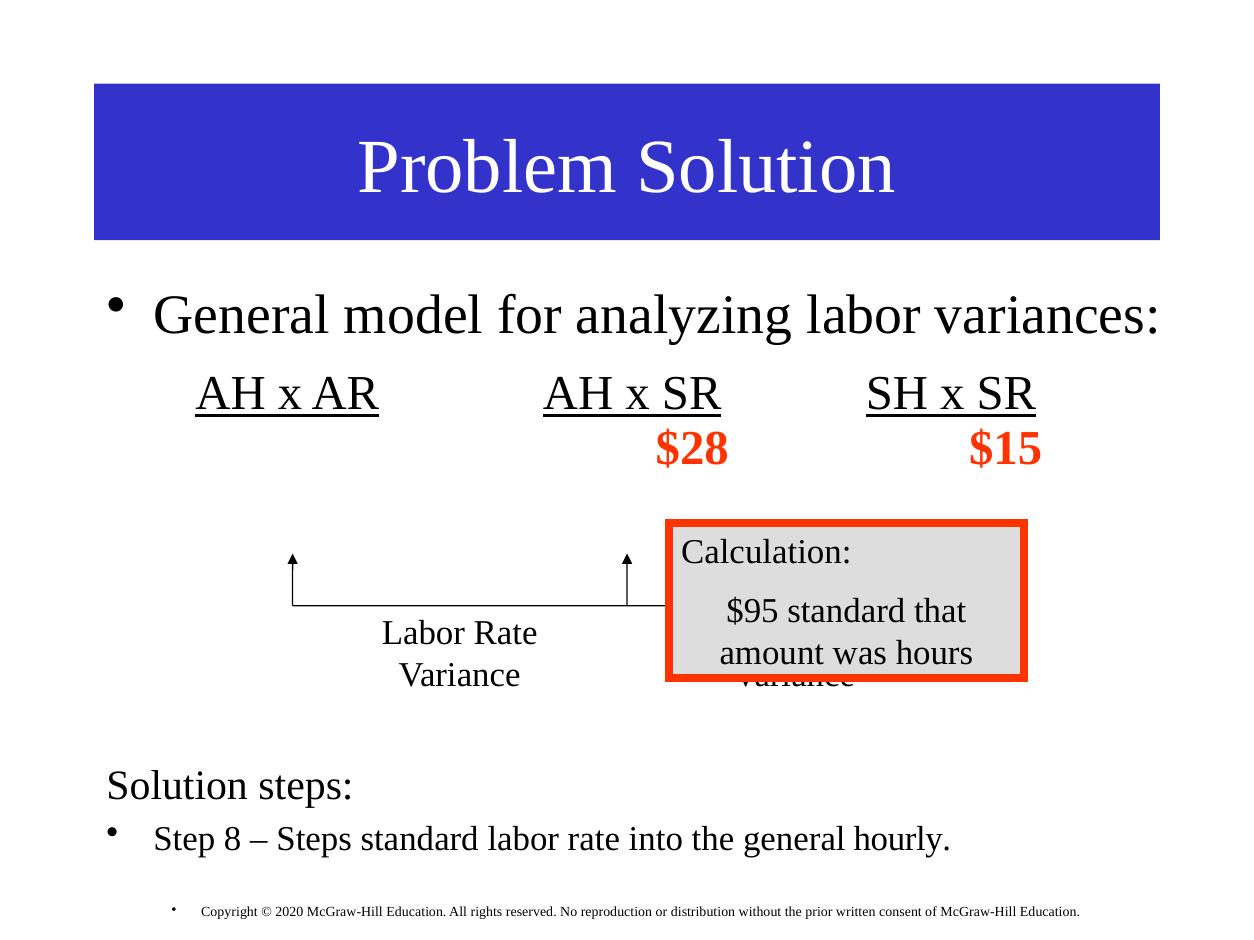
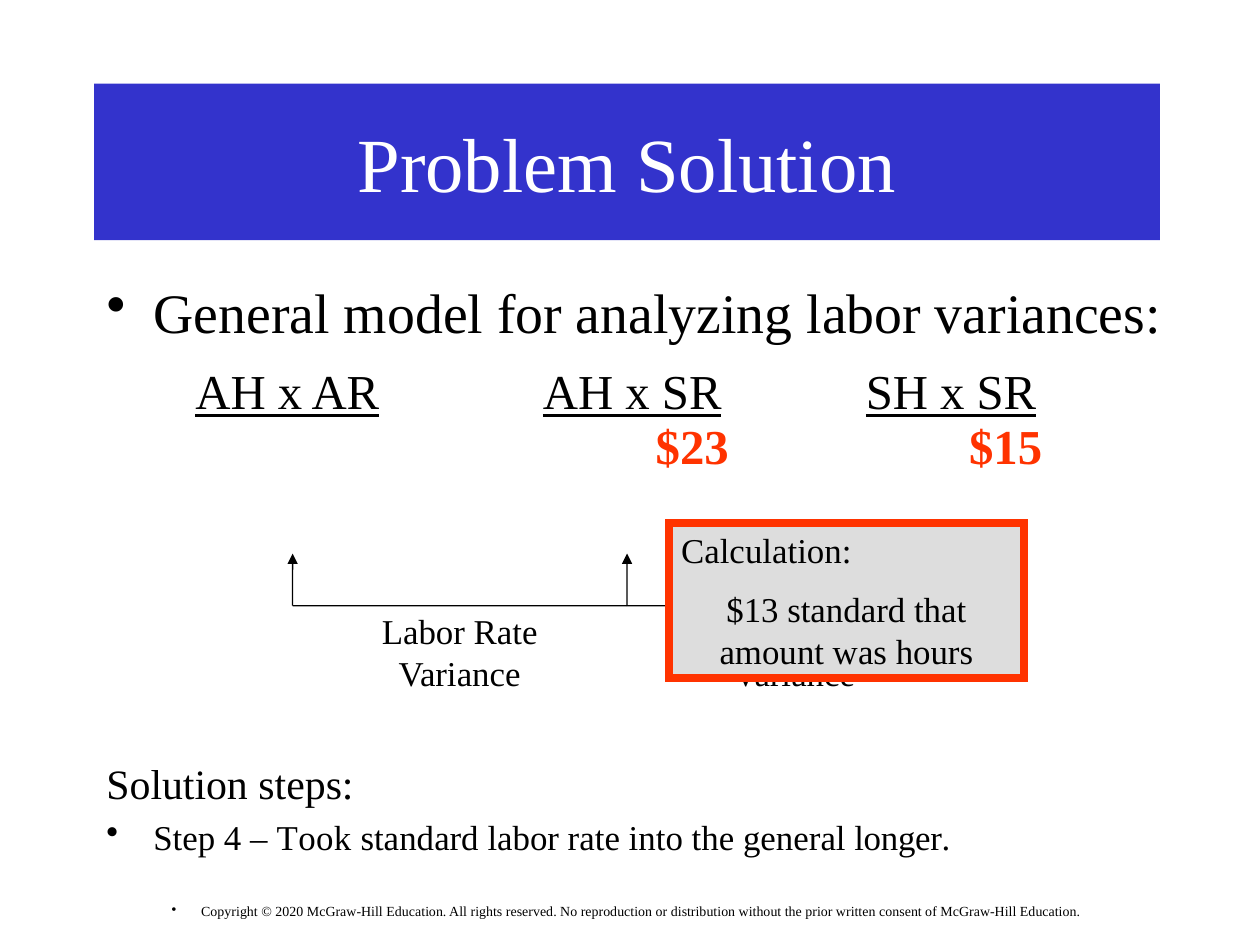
$28: $28 -> $23 (692, 448)
$95: $95 -> $13 (752, 612)
8: 8 -> 4 (233, 839)
Steps: Steps -> Took (314, 839)
hourly: hourly -> longer (902, 839)
